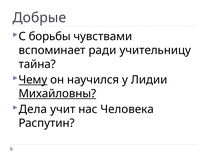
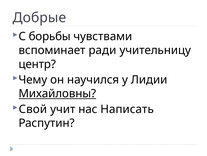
тайна: тайна -> центр (37, 64)
Чему underline: present -> none (33, 79)
Дела: Дела -> Свой (33, 109)
Человека: Человека -> Написать (127, 109)
